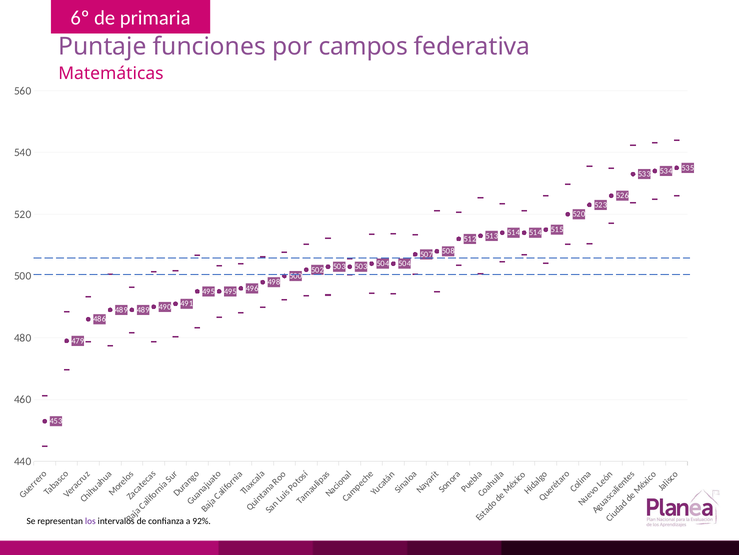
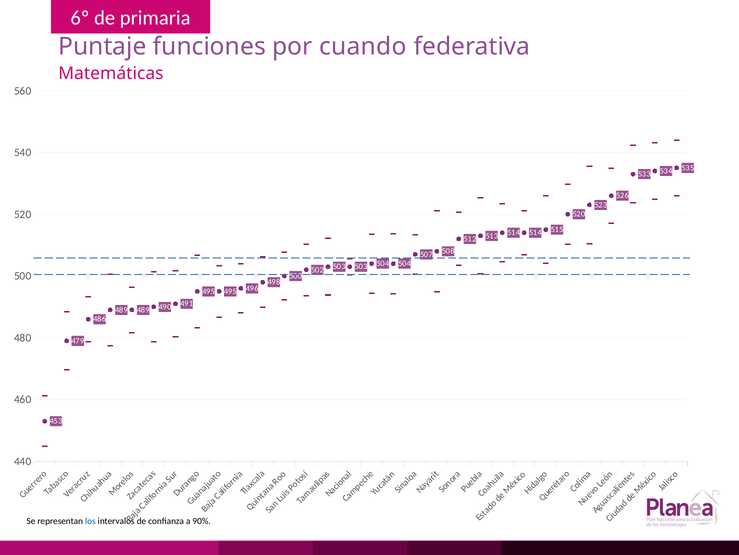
campos: campos -> cuando (363, 46)
los colour: purple -> blue (90, 520)
92%: 92% -> 90% (202, 520)
